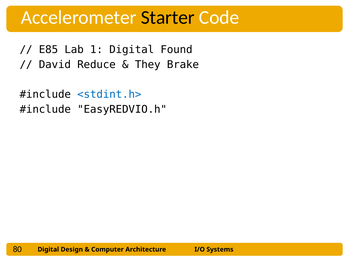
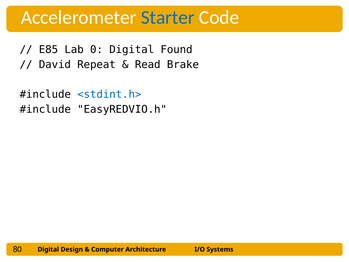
Starter colour: black -> blue (168, 17)
1: 1 -> 0 (96, 50)
Reduce: Reduce -> Repeat (96, 64)
They: They -> Read (148, 64)
